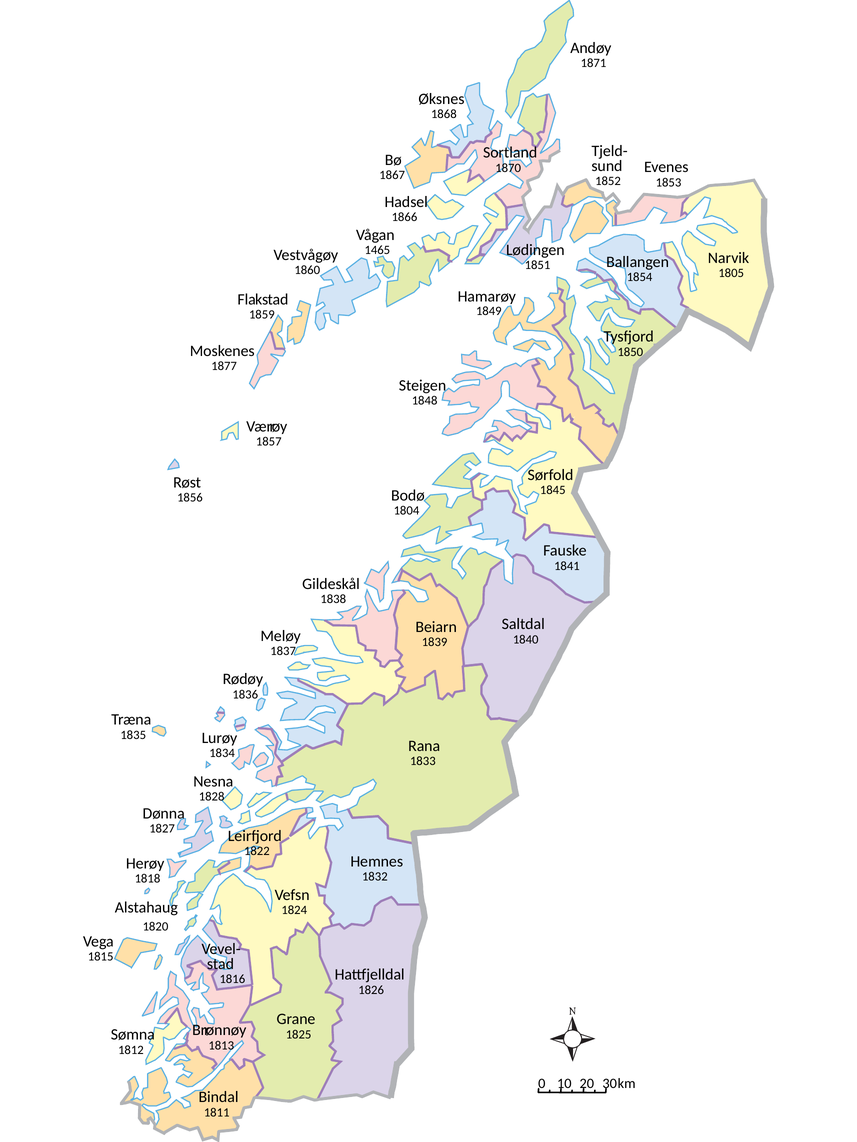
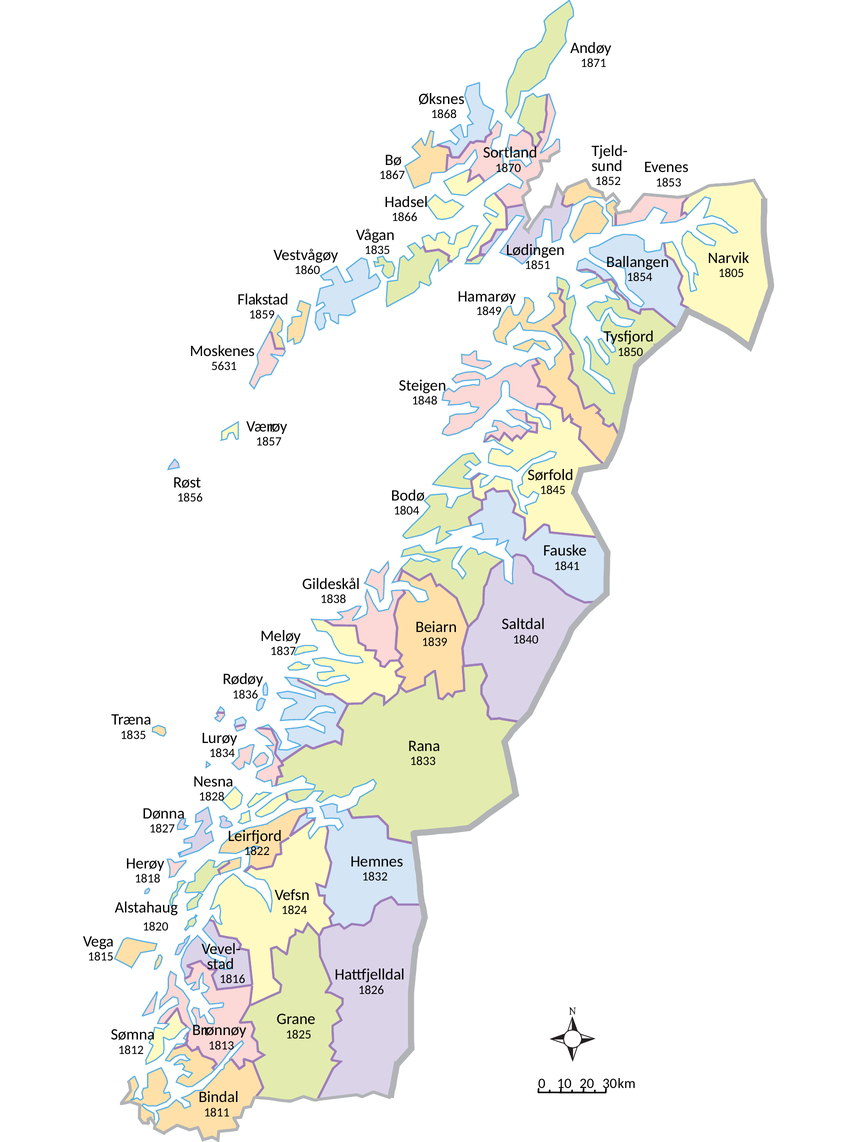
1465: 1465 -> 1835 (377, 250)
1877: 1877 -> 5631 (224, 366)
